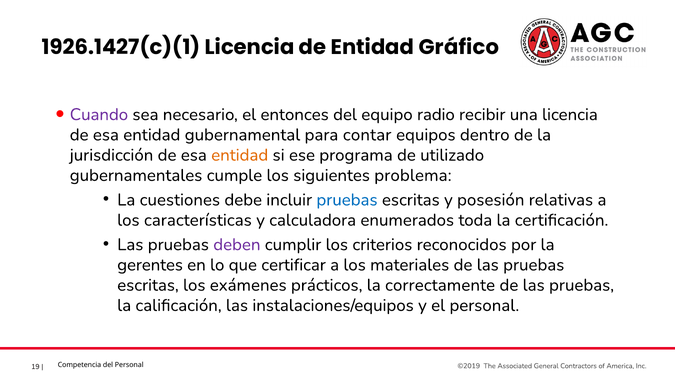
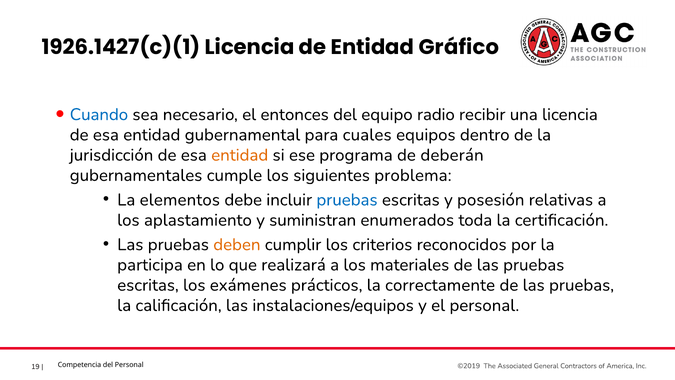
Cuando colour: purple -> blue (99, 114)
contar: contar -> cuales (367, 135)
utilizado: utilizado -> deberán (452, 155)
cuestiones: cuestiones -> elementos (180, 200)
características: características -> aplastamiento (198, 220)
calculadora: calculadora -> suministran (313, 220)
deben colour: purple -> orange (237, 244)
gerentes: gerentes -> participa (150, 265)
certificar: certificar -> realizará (294, 265)
